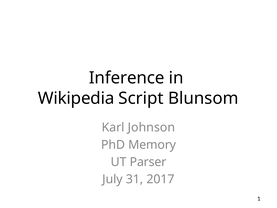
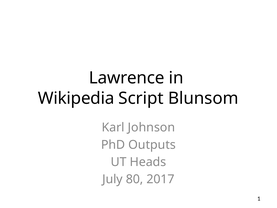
Inference: Inference -> Lawrence (127, 78)
Memory: Memory -> Outputs (152, 145)
Parser: Parser -> Heads (148, 162)
31: 31 -> 80 (135, 179)
